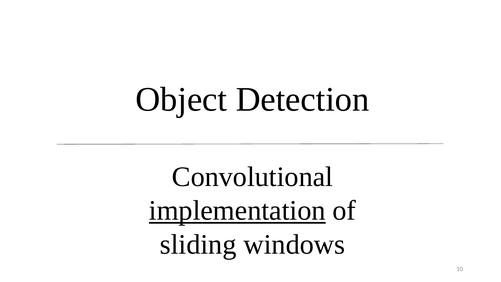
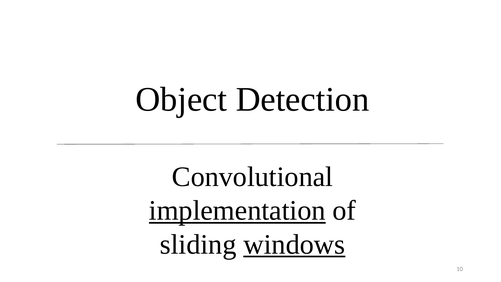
windows underline: none -> present (294, 244)
